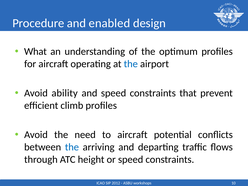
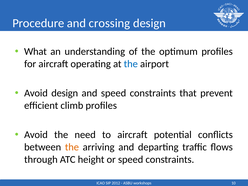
enabled: enabled -> crossing (109, 23)
Avoid ability: ability -> design (65, 93)
the colour: blue -> orange (72, 147)
